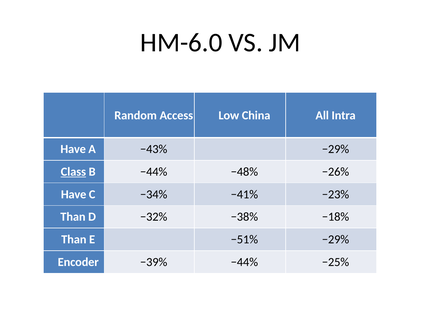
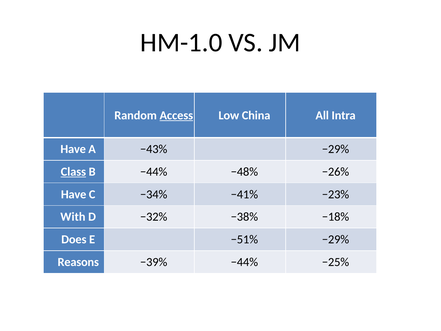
HM-6.0: HM-6.0 -> HM-1.0 (181, 43)
Access underline: none -> present (176, 115)
Than: Than -> With (73, 217)
Than: Than -> Does (74, 239)
Encoder: Encoder -> Reasons (78, 262)
